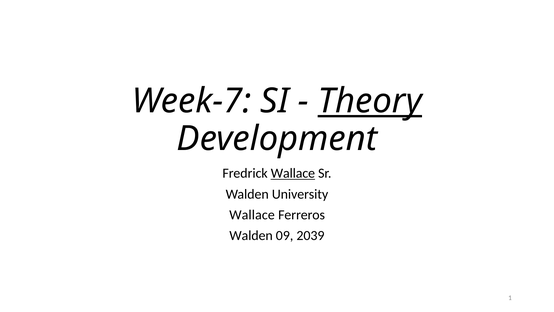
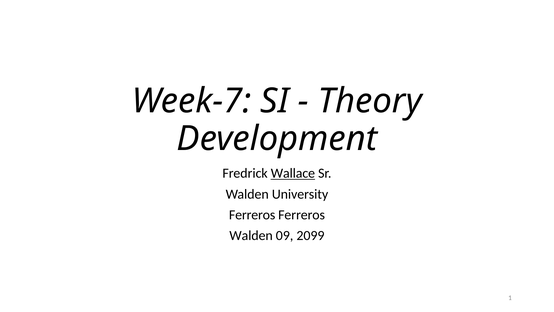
Theory underline: present -> none (370, 101)
Wallace: Wallace -> Ferreros (252, 215)
2039: 2039 -> 2099 (310, 235)
